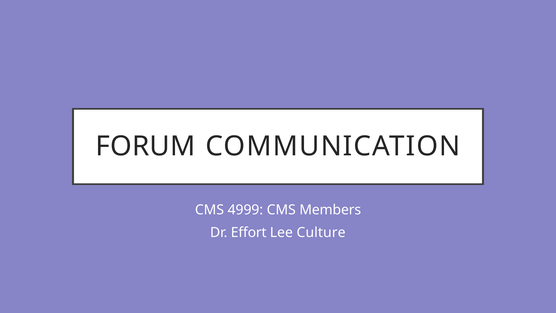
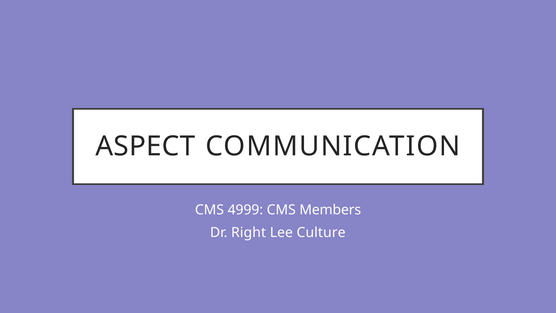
FORUM: FORUM -> ASPECT (145, 146)
Effort: Effort -> Right (249, 232)
